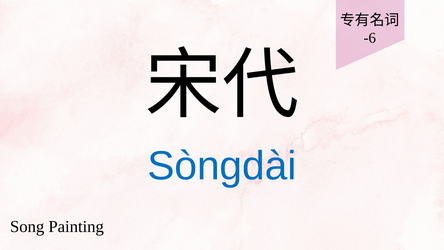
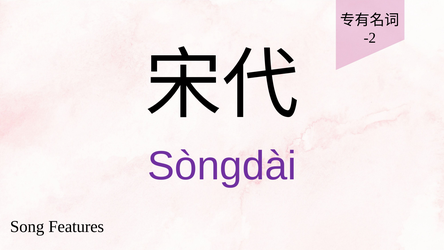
-6: -6 -> -2 (370, 38)
Sòngdài colour: blue -> purple (222, 166)
Painting: Painting -> Features (76, 226)
